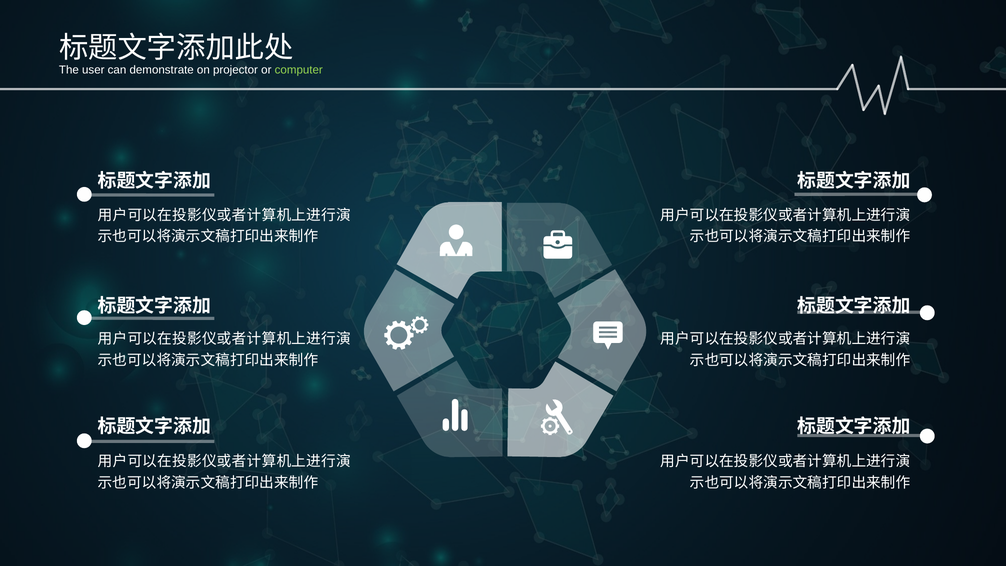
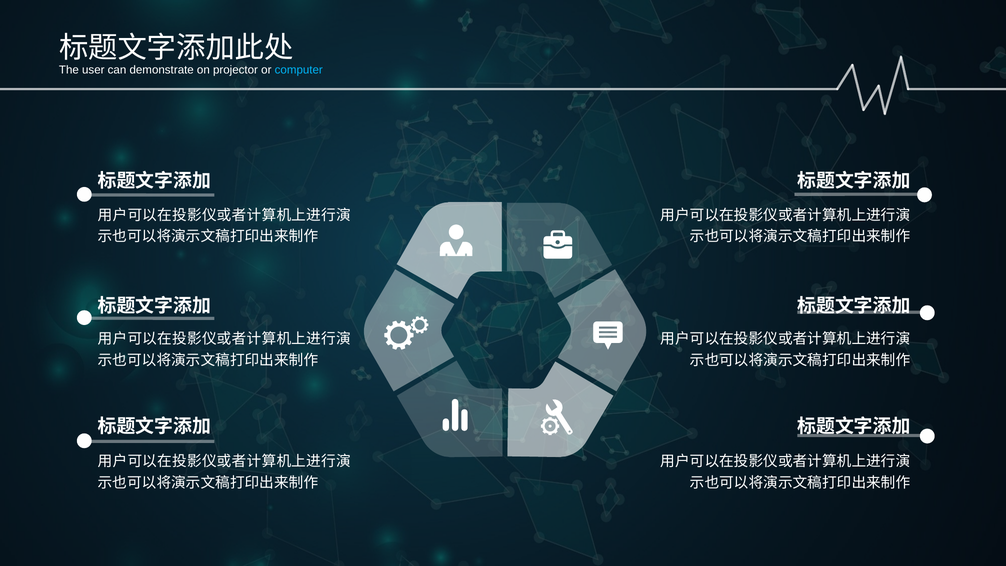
computer colour: light green -> light blue (299, 70)
